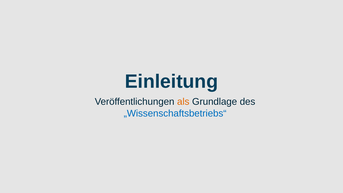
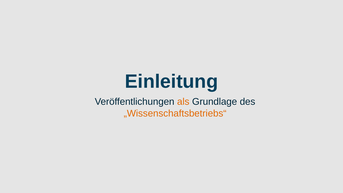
„Wissenschaftsbetriebs“ colour: blue -> orange (175, 113)
